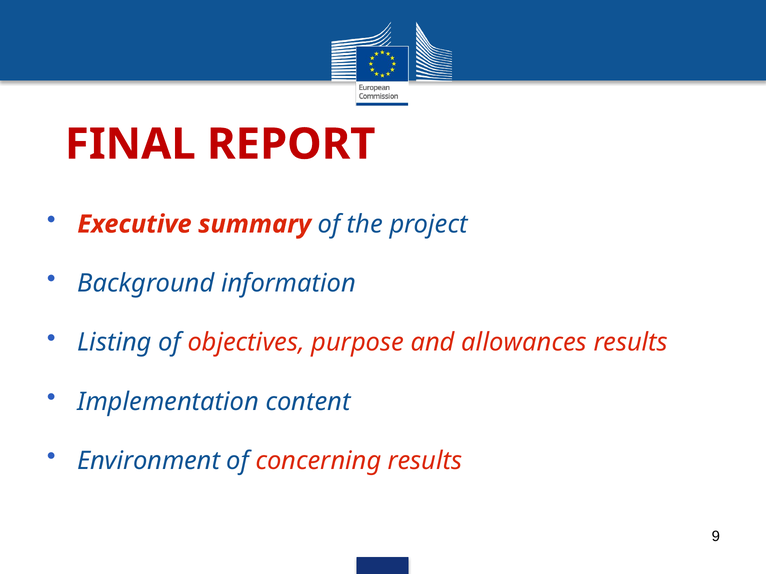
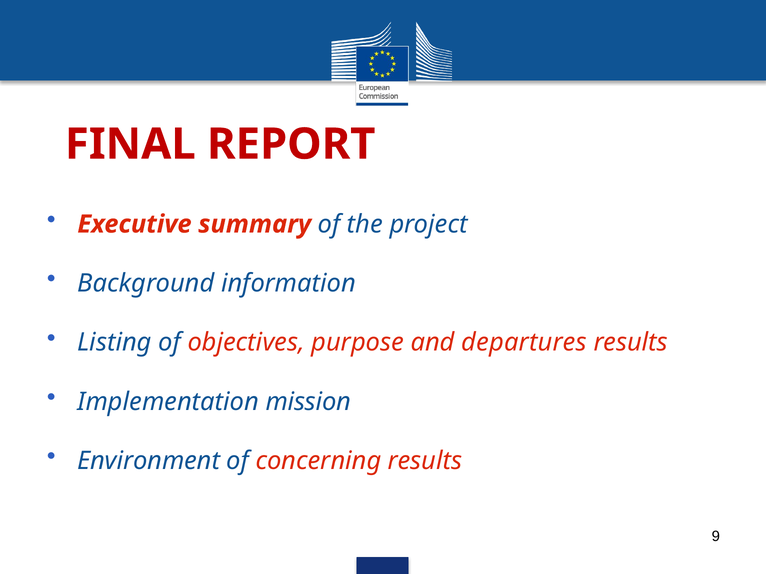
allowances: allowances -> departures (524, 343)
content: content -> mission (308, 402)
